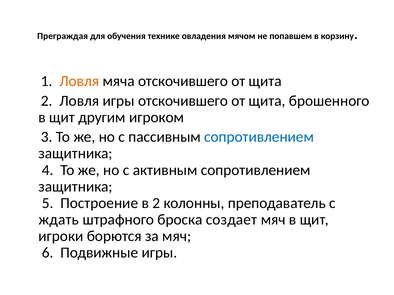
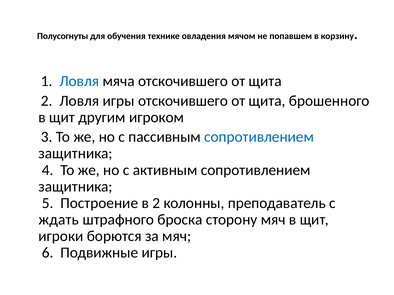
Преграждая: Преграждая -> Полусогнуты (63, 36)
Ловля colour: orange -> blue (79, 81)
создает: создает -> сторону (232, 220)
